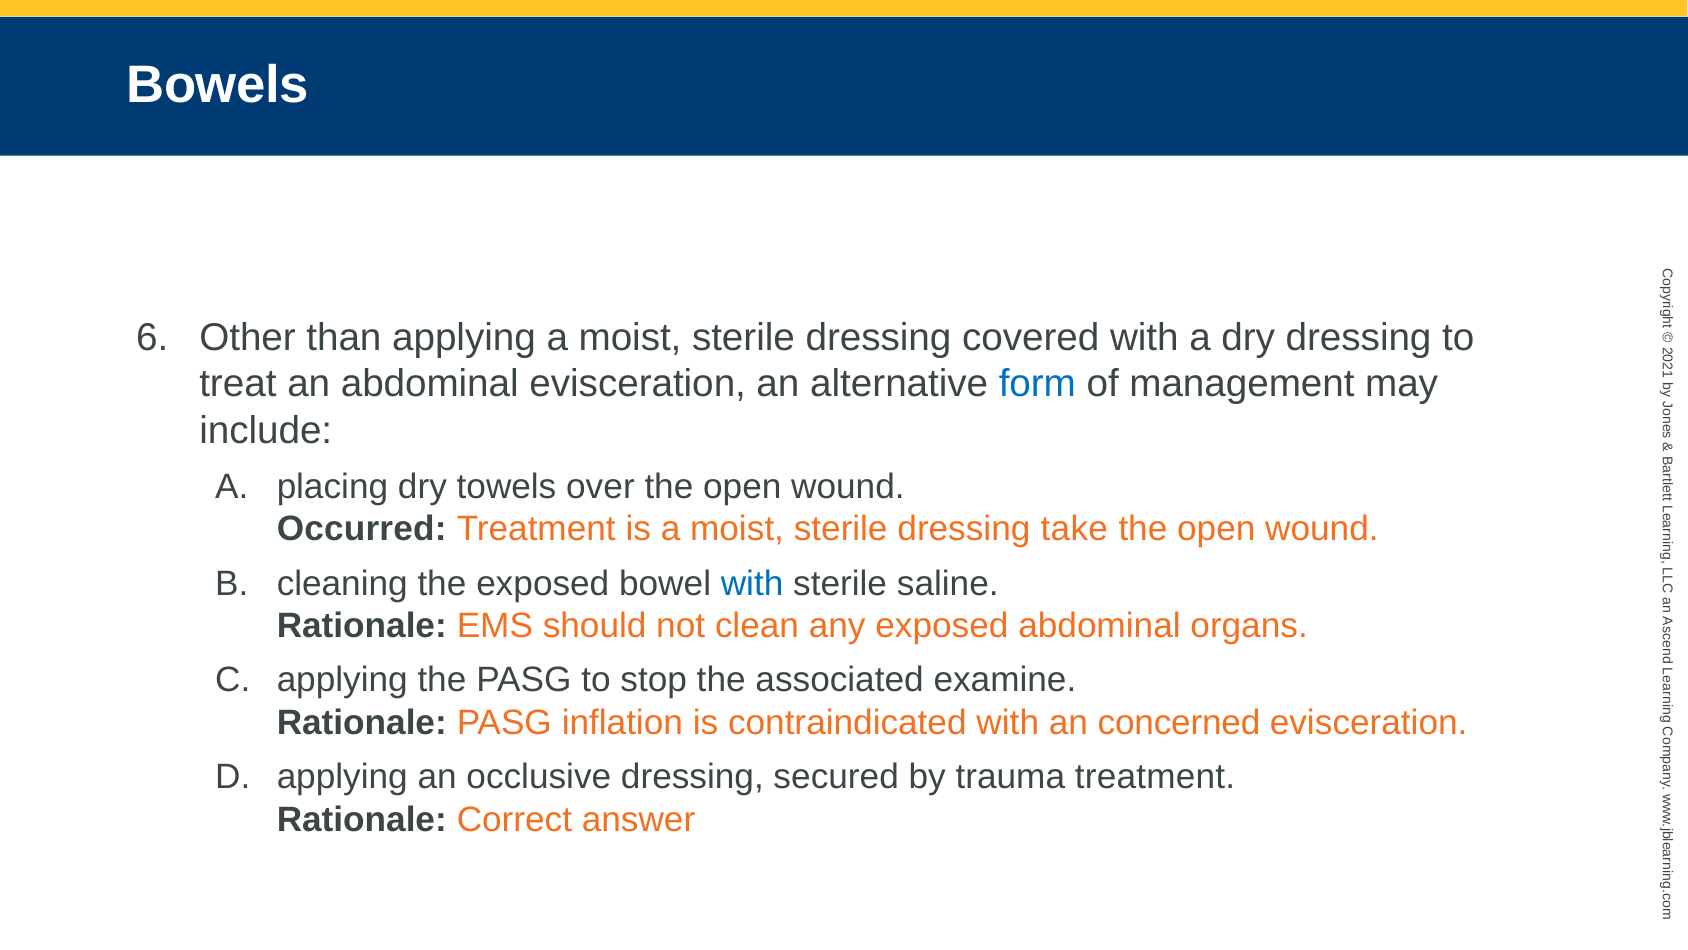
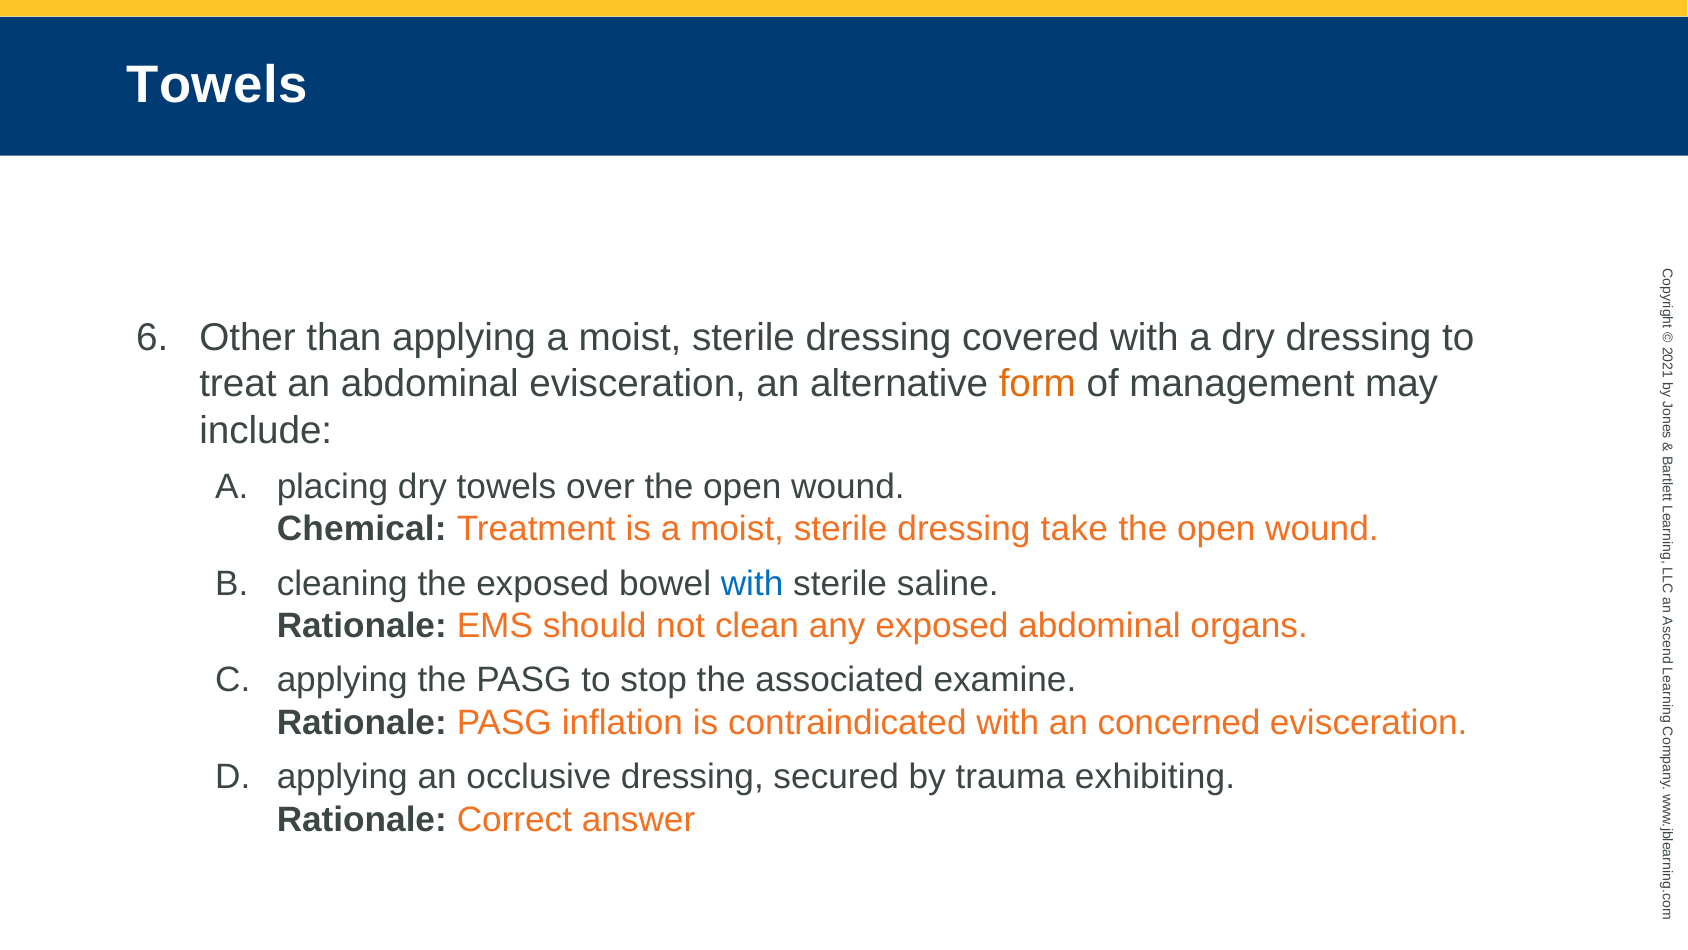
Bowels: Bowels -> Towels (217, 85)
form colour: blue -> orange (1037, 384)
Occurred: Occurred -> Chemical (362, 529)
trauma treatment: treatment -> exhibiting (1155, 777)
